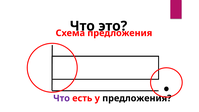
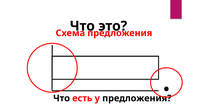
Что colour: purple -> black (61, 98)
